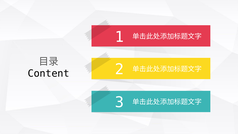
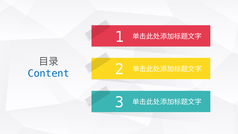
Content colour: black -> blue (49, 73)
